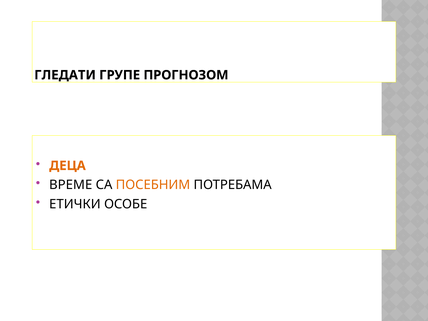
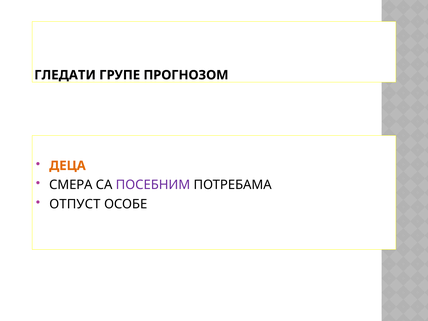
ВРЕМЕ: ВРЕМЕ -> СМЕРА (71, 185)
ПОСЕБНИМ colour: orange -> purple (153, 185)
ЕТИЧКИ: ЕТИЧКИ -> ОТПУСТ (75, 204)
